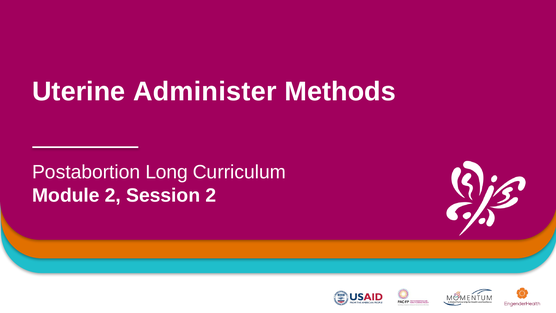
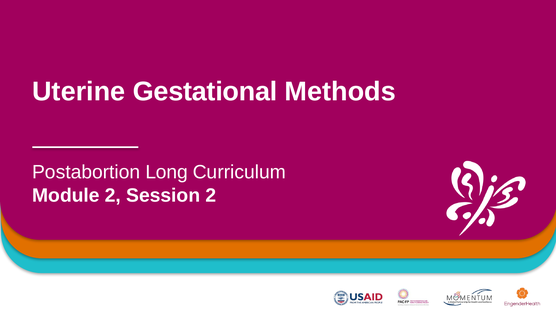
Administer: Administer -> Gestational (205, 92)
